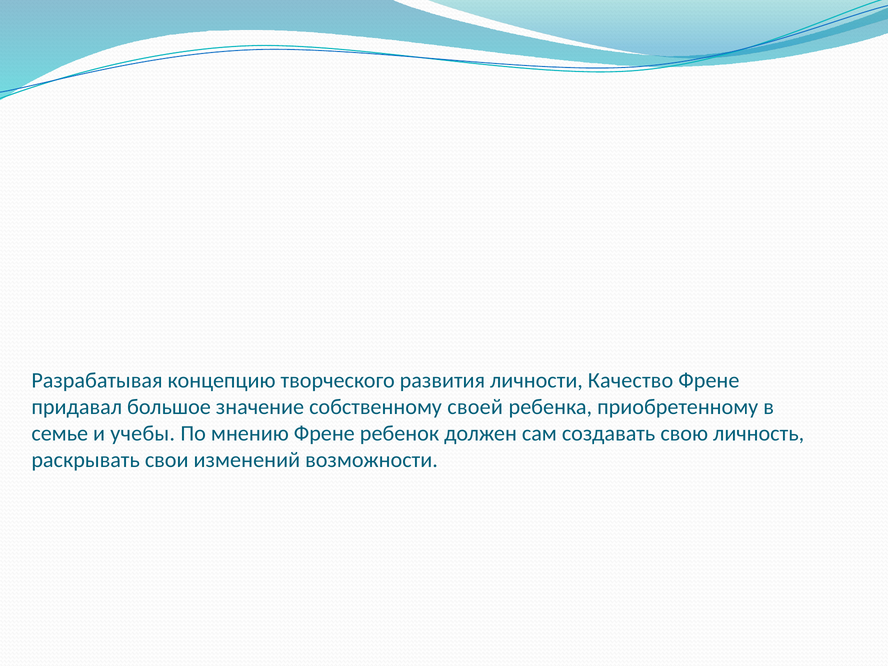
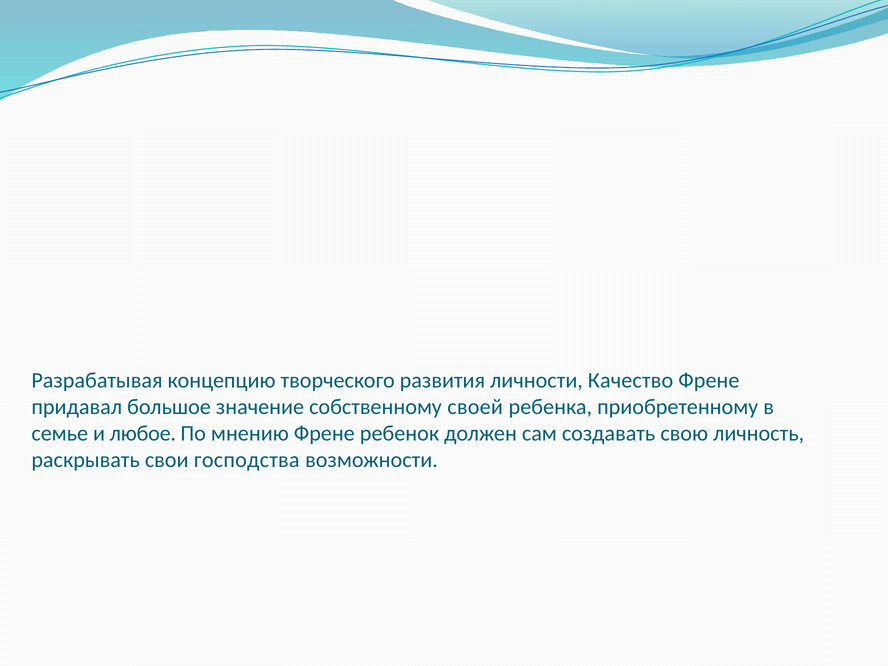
учебы: учебы -> любое (143, 434)
изменений: изменений -> господства (247, 460)
